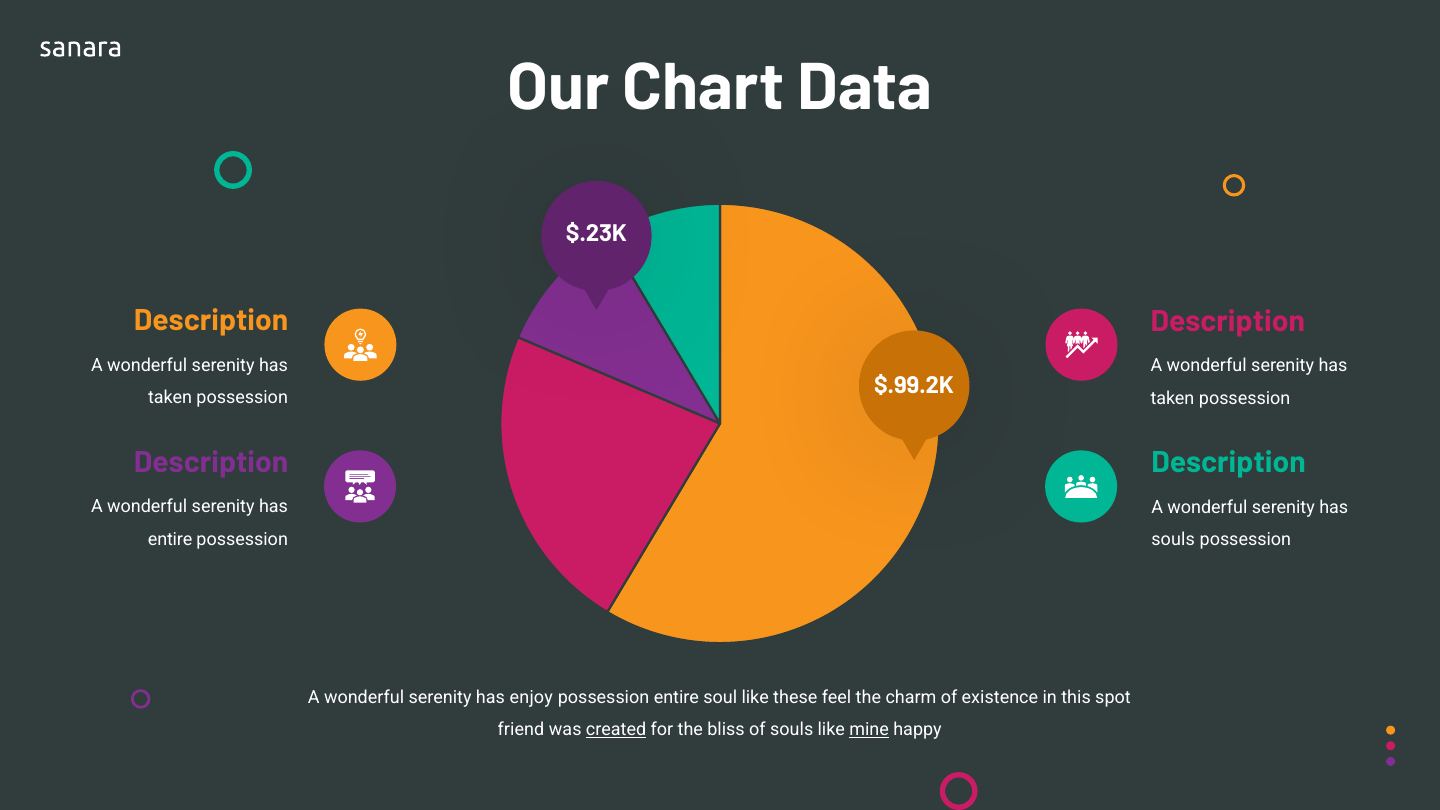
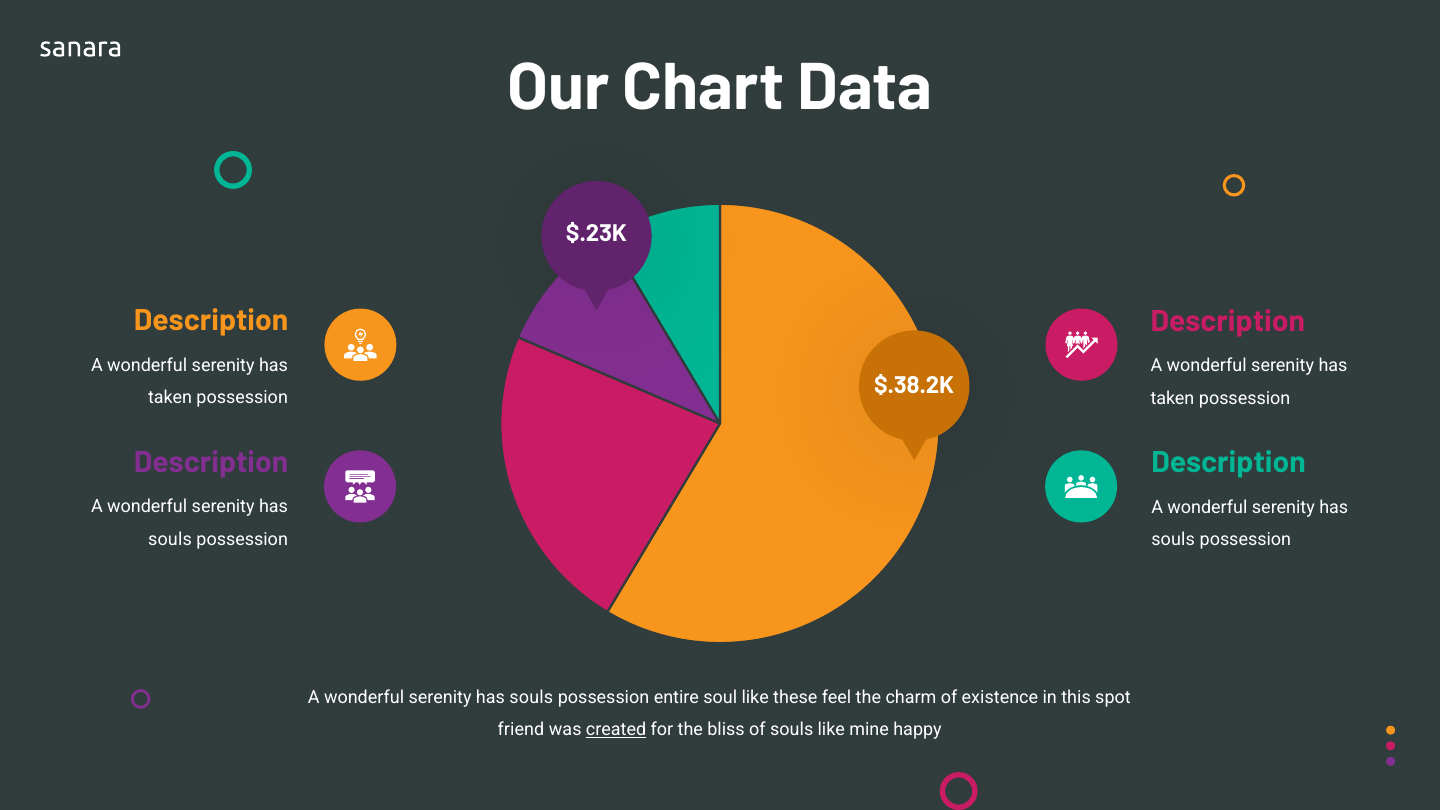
$.99.2K: $.99.2K -> $.38.2K (914, 386)
entire: entire -> souls (170, 539)
enjoy: enjoy -> souls (531, 698)
mine underline: present -> none (869, 730)
